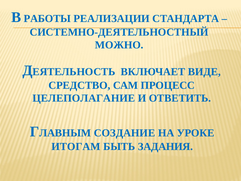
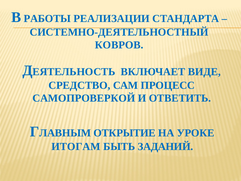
МОЖНО: МОЖНО -> КОВРОВ (119, 45)
ЦЕЛЕПОЛАГАНИЕ: ЦЕЛЕПОЛАГАНИЕ -> САМОПРОВЕРКОЙ (84, 98)
СОЗДАНИЕ: СОЗДАНИЕ -> ОТКРЫТИЕ (125, 133)
ЗАДАНИЯ: ЗАДАНИЯ -> ЗАДАНИЙ (165, 146)
